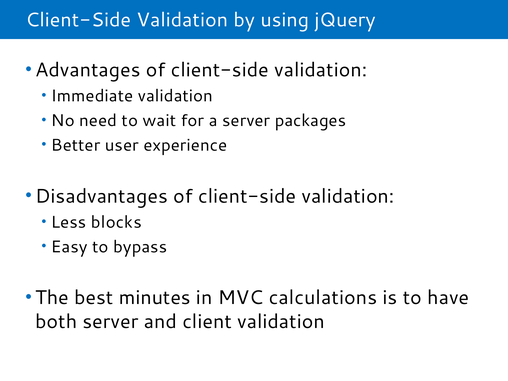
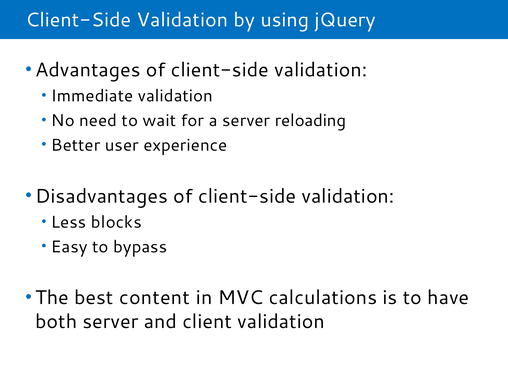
packages: packages -> reloading (311, 121)
minutes: minutes -> content (155, 298)
